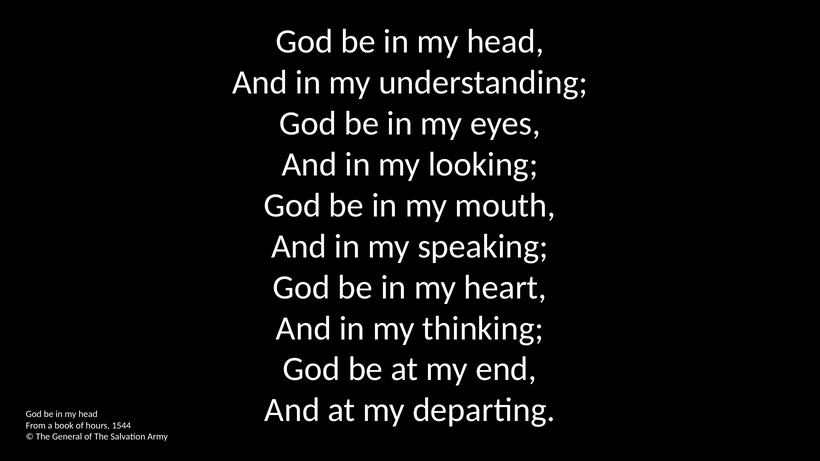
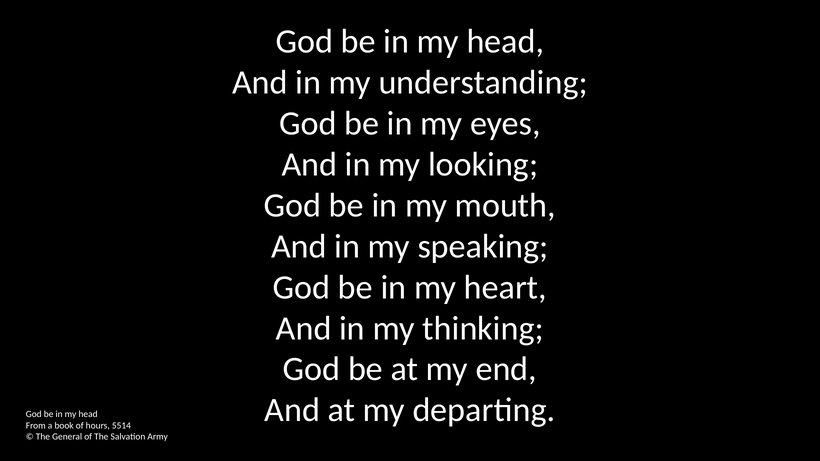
1544: 1544 -> 5514 (121, 426)
